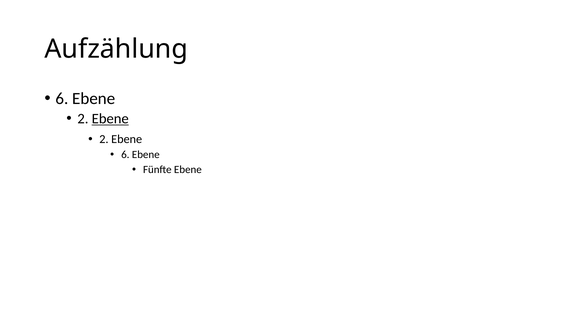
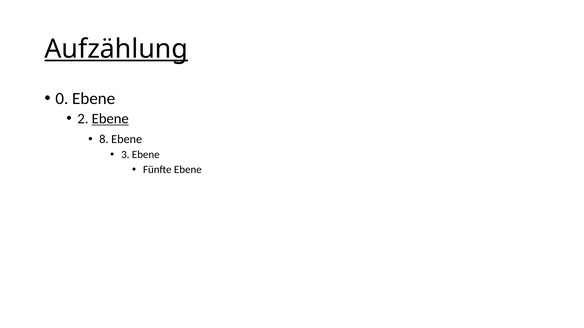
Aufzählung underline: none -> present (116, 49)
6: 6 -> 0 (62, 99)
2: 2 -> 8 (104, 139)
6: 6 -> 3 (125, 155)
